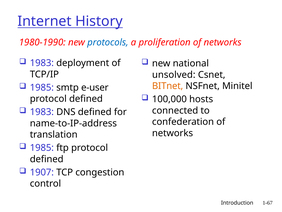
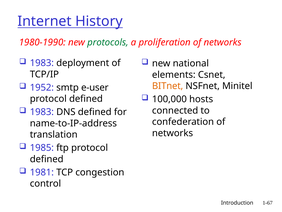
protocols colour: blue -> green (108, 42)
unsolved: unsolved -> elements (174, 75)
1985: 1985 -> 1952 (42, 87)
1907: 1907 -> 1981 (42, 172)
